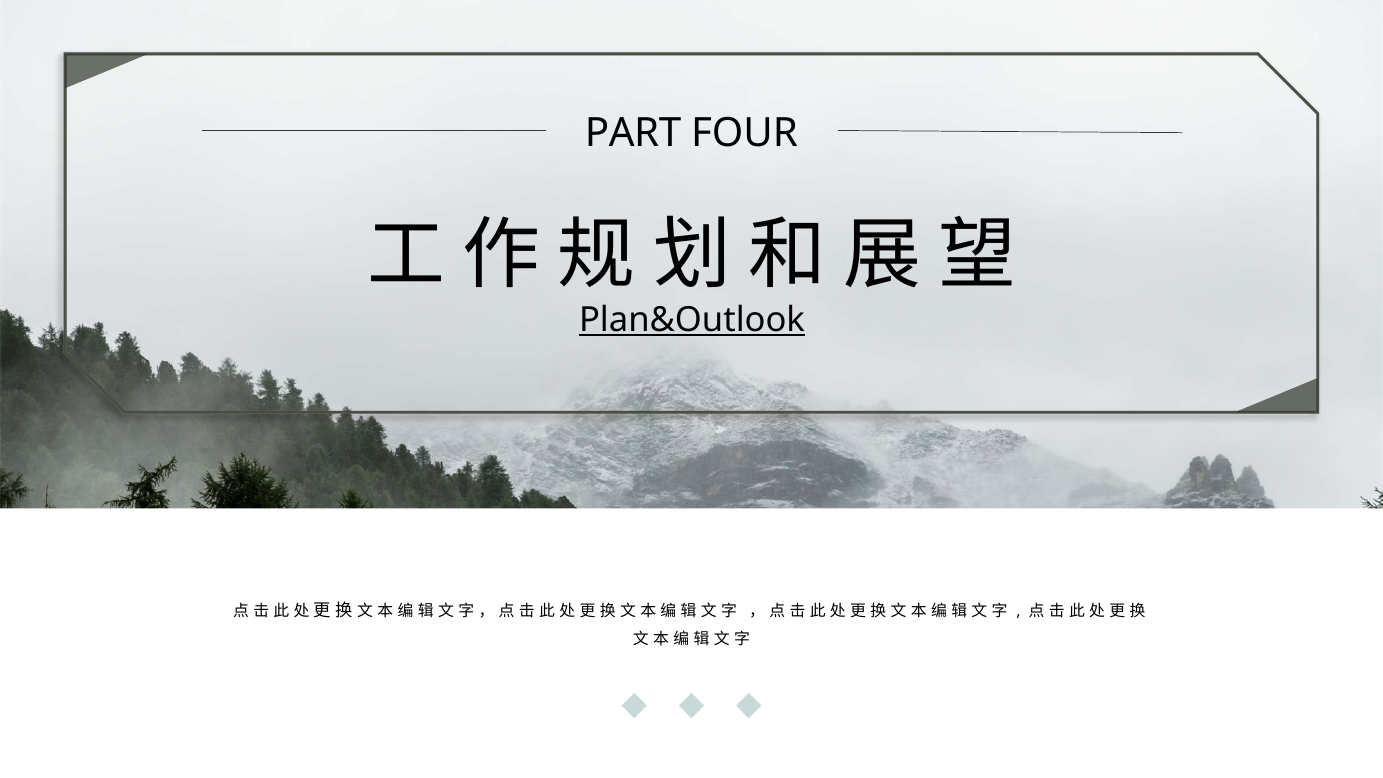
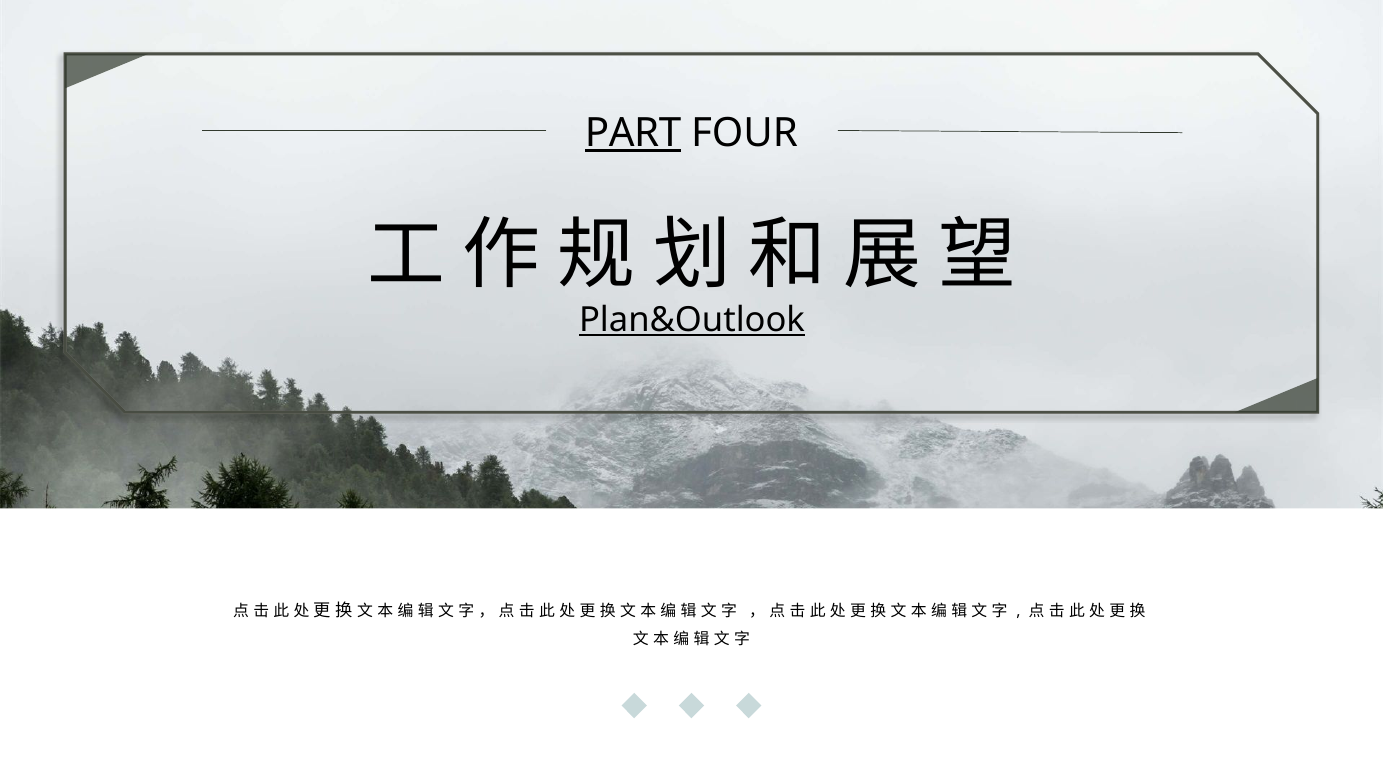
PART underline: none -> present (633, 133)
